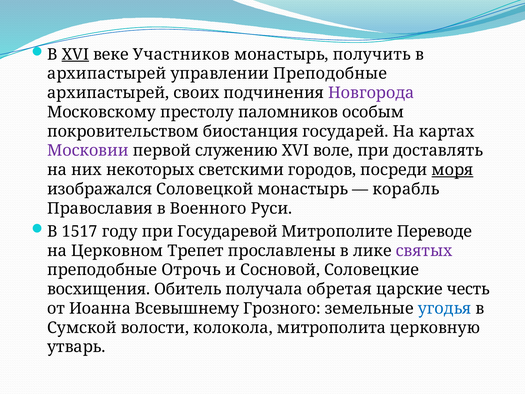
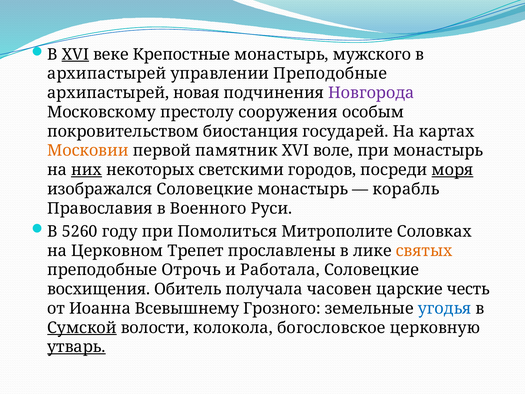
Участников: Участников -> Крепостные (181, 54)
получить: получить -> мужского (372, 54)
своих: своих -> новая (196, 93)
паломников: паломников -> сооружения (288, 112)
Московии colour: purple -> orange (88, 151)
служению: служению -> памятник (236, 151)
при доставлять: доставлять -> монастырь (438, 151)
них underline: none -> present (87, 170)
изображался Соловецкой: Соловецкой -> Соловецкие (205, 189)
1517: 1517 -> 5260 (80, 231)
Государевой: Государевой -> Помолиться (227, 231)
Переводе: Переводе -> Соловках (434, 231)
святых colour: purple -> orange (424, 251)
Сосновой: Сосновой -> Работала (280, 270)
обретая: обретая -> часовен (339, 289)
Сумской underline: none -> present (82, 328)
митрополита: митрополита -> богословское (331, 328)
утварь underline: none -> present (76, 347)
